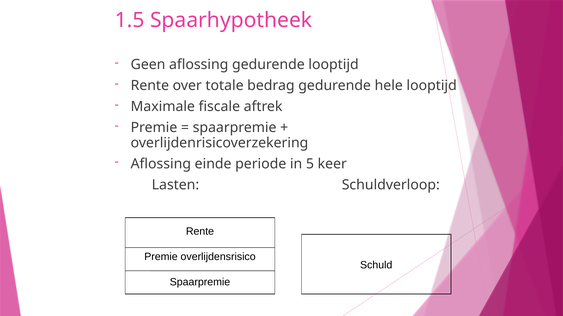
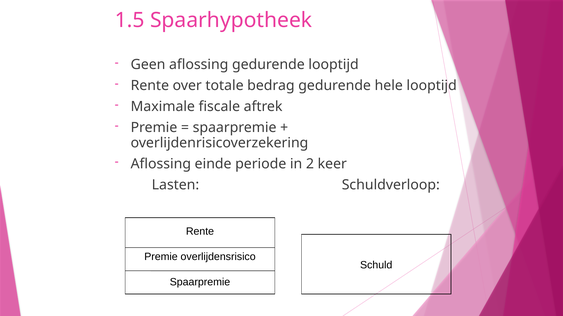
5: 5 -> 2 (310, 164)
